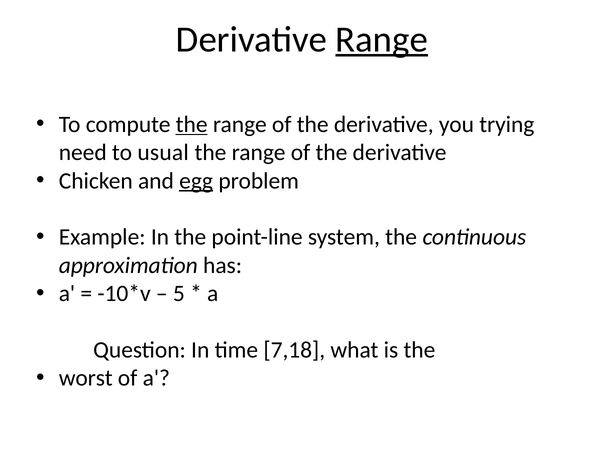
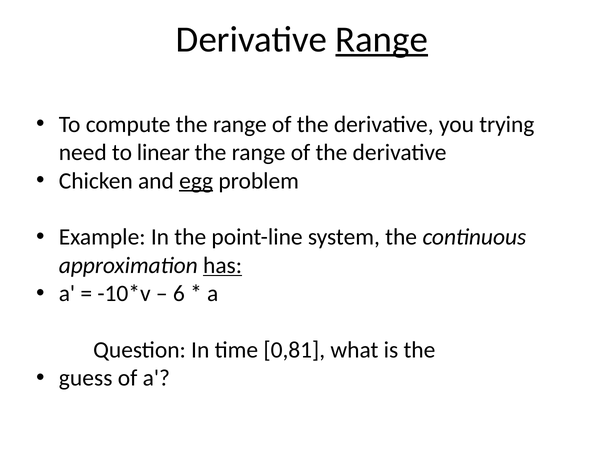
the underline: present -> none (192, 124)
usual: usual -> linear (163, 153)
has underline: none -> present (223, 265)
5: 5 -> 6 (179, 294)
7,18: 7,18 -> 0,81 (294, 350)
worst: worst -> guess (86, 378)
